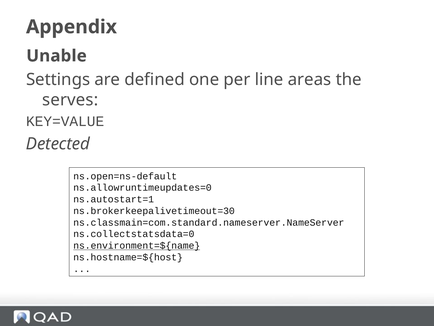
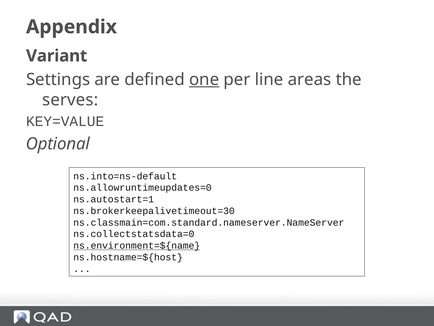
Unable: Unable -> Variant (57, 56)
one underline: none -> present (204, 79)
Detected: Detected -> Optional (58, 144)
ns.open=ns-default: ns.open=ns-default -> ns.into=ns-default (125, 176)
